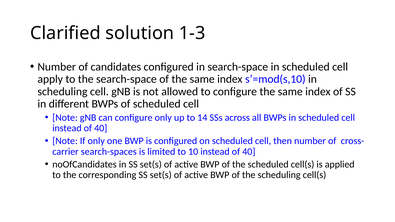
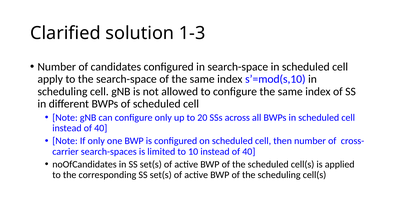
14: 14 -> 20 (202, 118)
